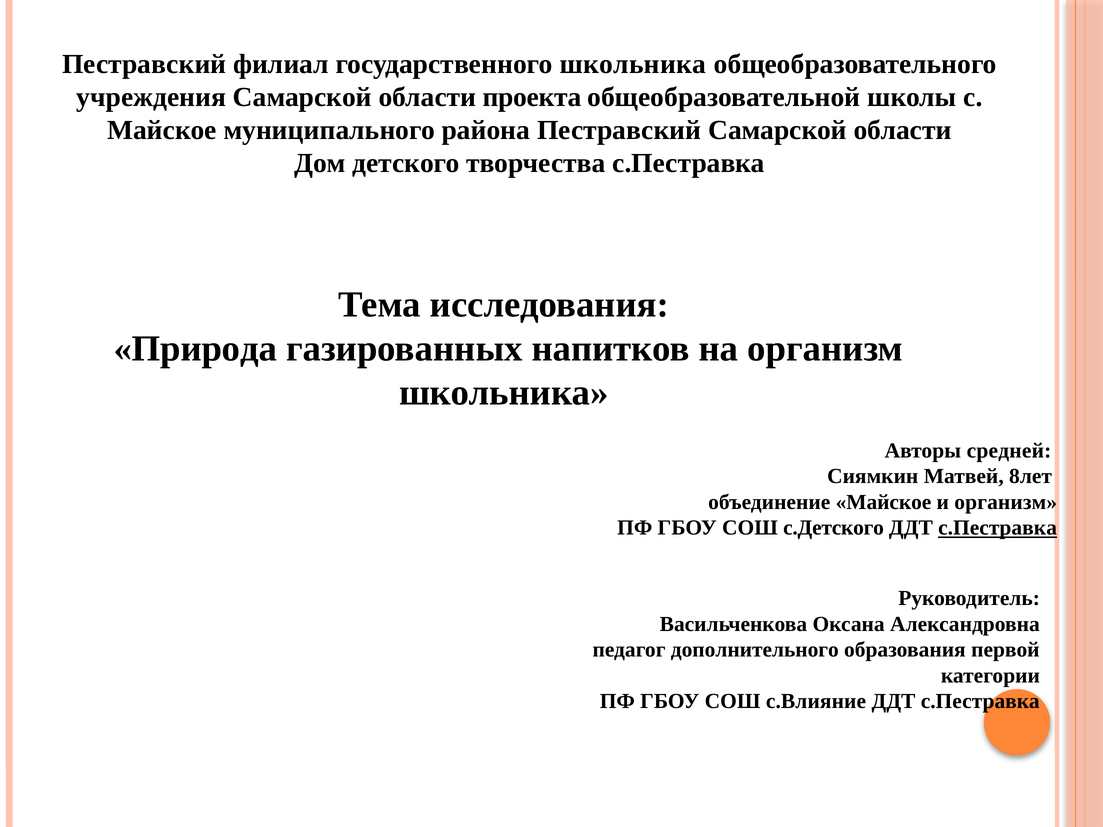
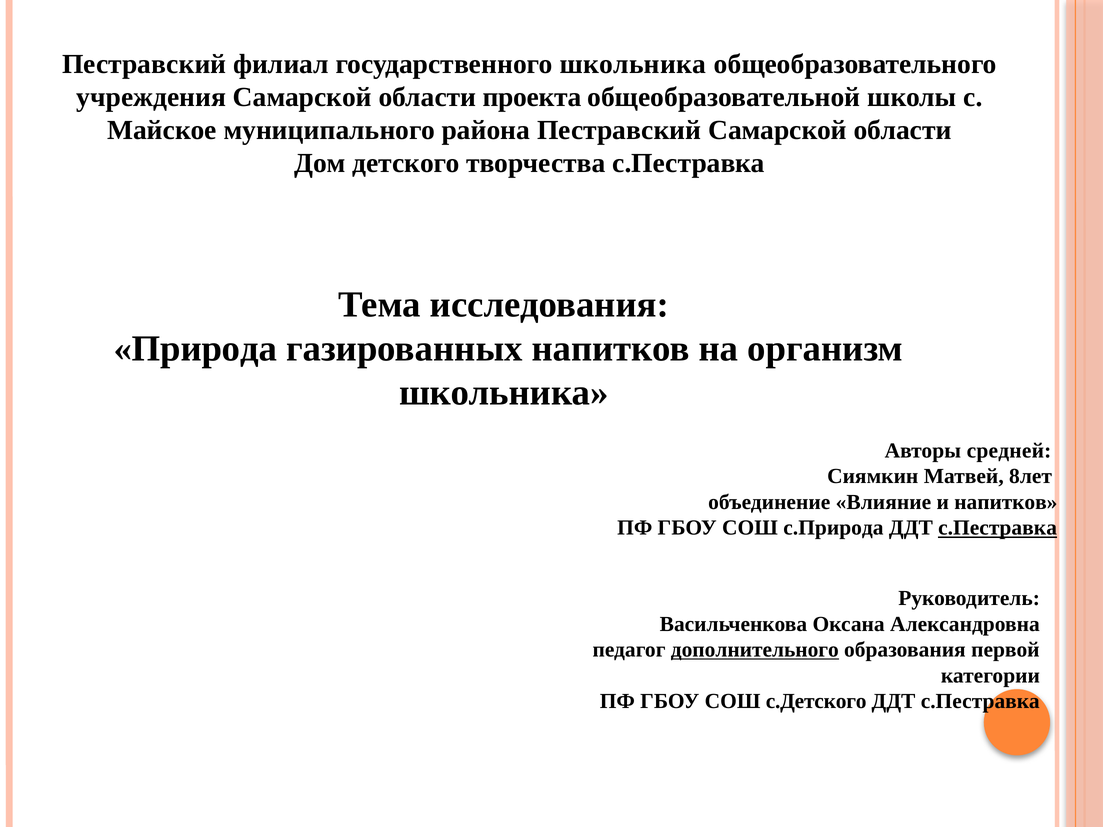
объединение Майское: Майское -> Влияние (883, 502)
и организм: организм -> напитков (1006, 502)
с.Детского: с.Детского -> с.Природа (833, 528)
дополнительного underline: none -> present (755, 650)
с.Влияние: с.Влияние -> с.Детского (816, 701)
